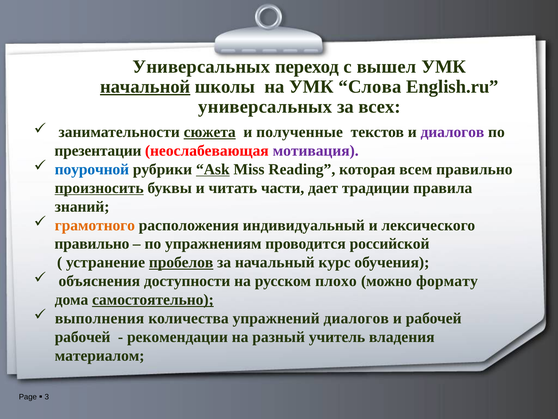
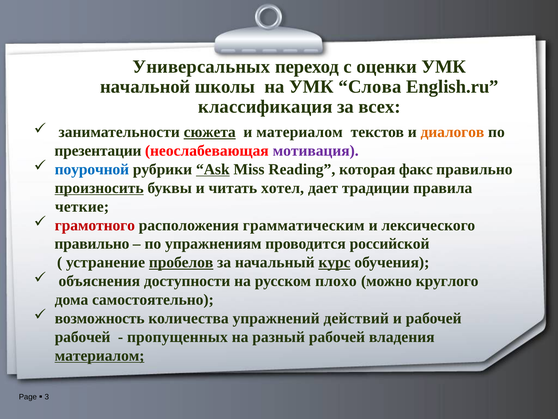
вышел: вышел -> оценки (387, 67)
начальной underline: present -> none (145, 87)
универсальных: универсальных -> классификация (265, 107)
и полученные: полученные -> материалом (300, 132)
диалогов colour: purple -> orange (452, 132)
всем: всем -> факс (416, 169)
части: части -> хотел (283, 188)
знаний: знаний -> четкие (82, 206)
грамотного colour: orange -> red (95, 225)
индивидуальный: индивидуальный -> грамматическим (304, 225)
курс underline: none -> present (335, 262)
формату: формату -> круглого (447, 281)
самостоятельно underline: present -> none (153, 299)
выполнения: выполнения -> возможность (100, 318)
упражнений диалогов: диалогов -> действий (356, 318)
рекомендации: рекомендации -> пропущенных (177, 337)
разный учитель: учитель -> рабочей (337, 337)
материалом underline: none -> present (100, 355)
